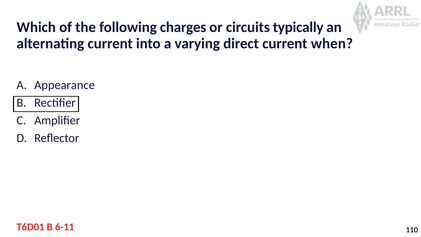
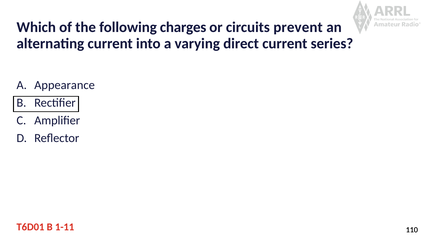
typically: typically -> prevent (298, 27)
when: when -> series (332, 43)
6-11: 6-11 -> 1-11 (65, 227)
